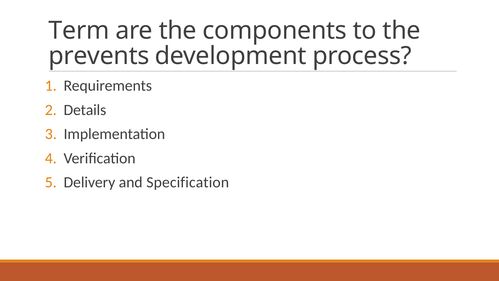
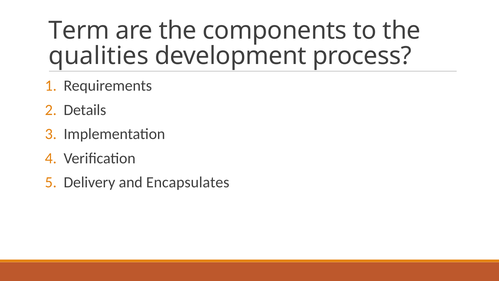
prevents: prevents -> qualities (99, 56)
Specification: Specification -> Encapsulates (188, 182)
